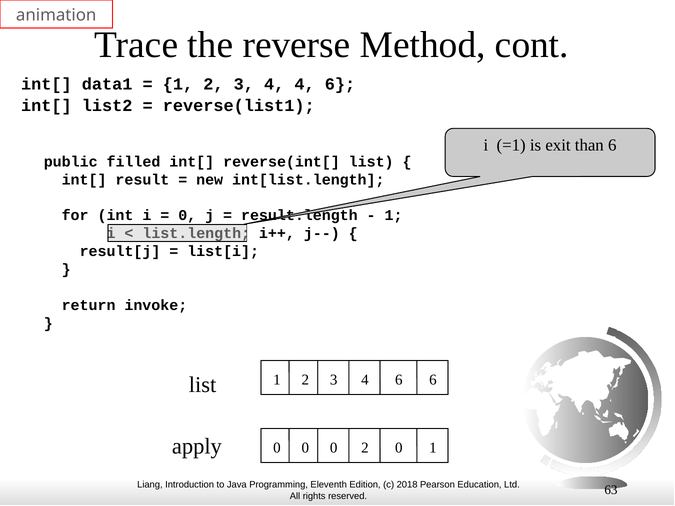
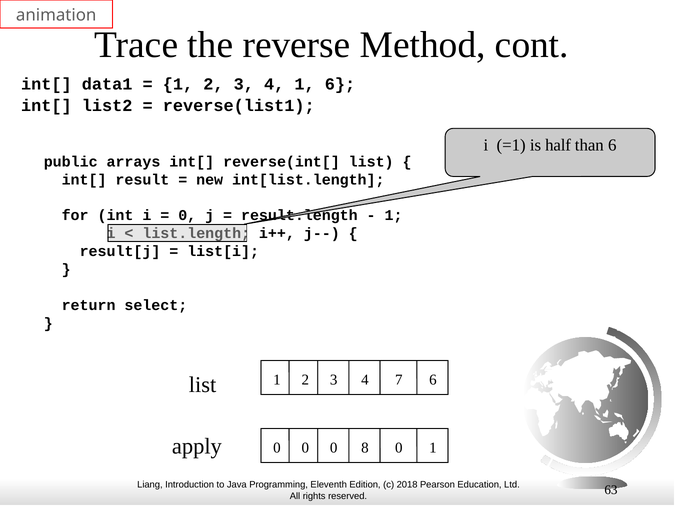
4 4: 4 -> 1 (305, 84)
exit: exit -> half (558, 145)
filled: filled -> arrays (133, 162)
invoke: invoke -> select (156, 306)
3 4 6: 6 -> 7 (399, 380)
0 2: 2 -> 8 (365, 448)
